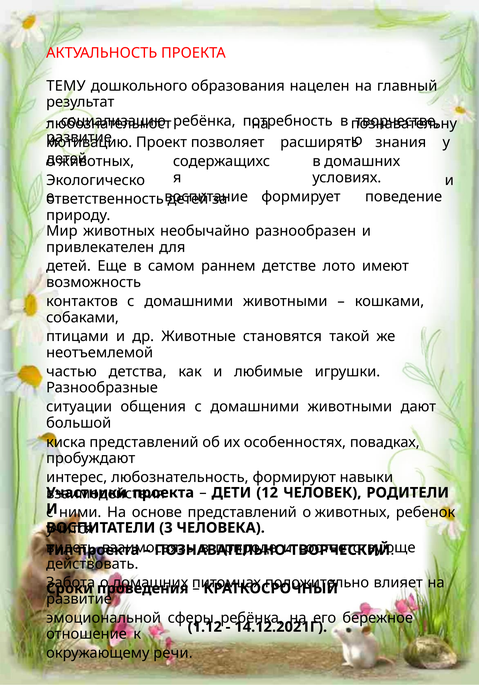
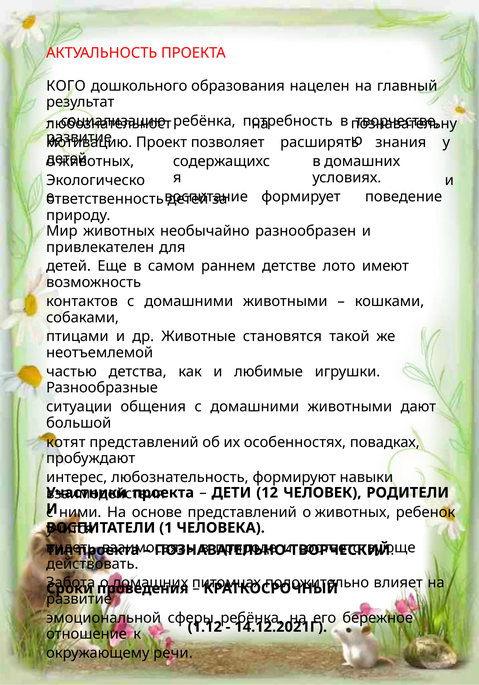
ТЕМУ: ТЕМУ -> КОГО (66, 86)
киска: киска -> котят (66, 443)
3: 3 -> 1 (166, 528)
